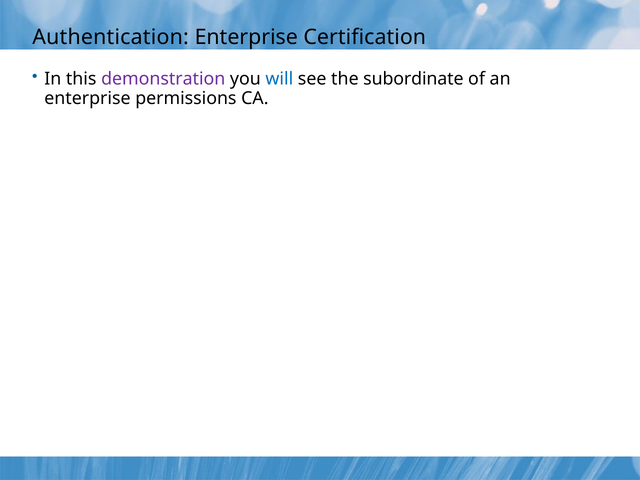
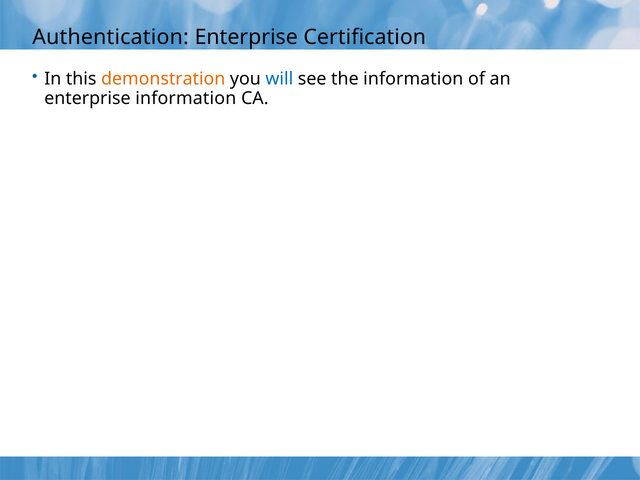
demonstration colour: purple -> orange (163, 79)
the subordinate: subordinate -> information (413, 79)
enterprise permissions: permissions -> information (186, 98)
